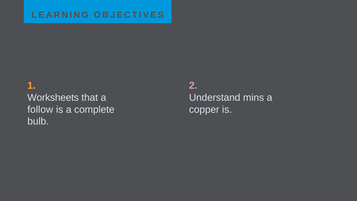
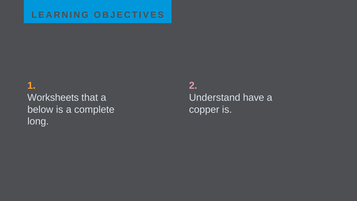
mins: mins -> have (254, 98)
follow: follow -> below (40, 109)
bulb: bulb -> long (38, 121)
